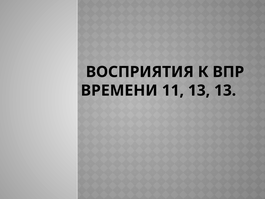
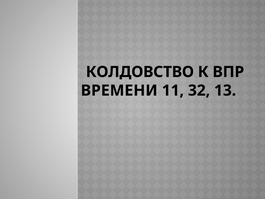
ВОСПРИЯТИЯ: ВОСПРИЯТИЯ -> КОЛДОВСТВО (140, 72)
11 13: 13 -> 32 (199, 90)
